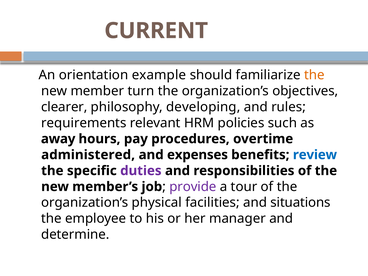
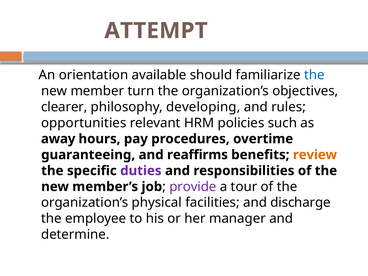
CURRENT: CURRENT -> ATTEMPT (156, 31)
example: example -> available (159, 75)
the colour: orange -> blue (314, 75)
requirements: requirements -> opportunities (84, 123)
administered: administered -> guaranteeing (88, 155)
expenses: expenses -> reaffirms (197, 155)
review colour: blue -> orange (315, 155)
situations: situations -> discharge (300, 203)
